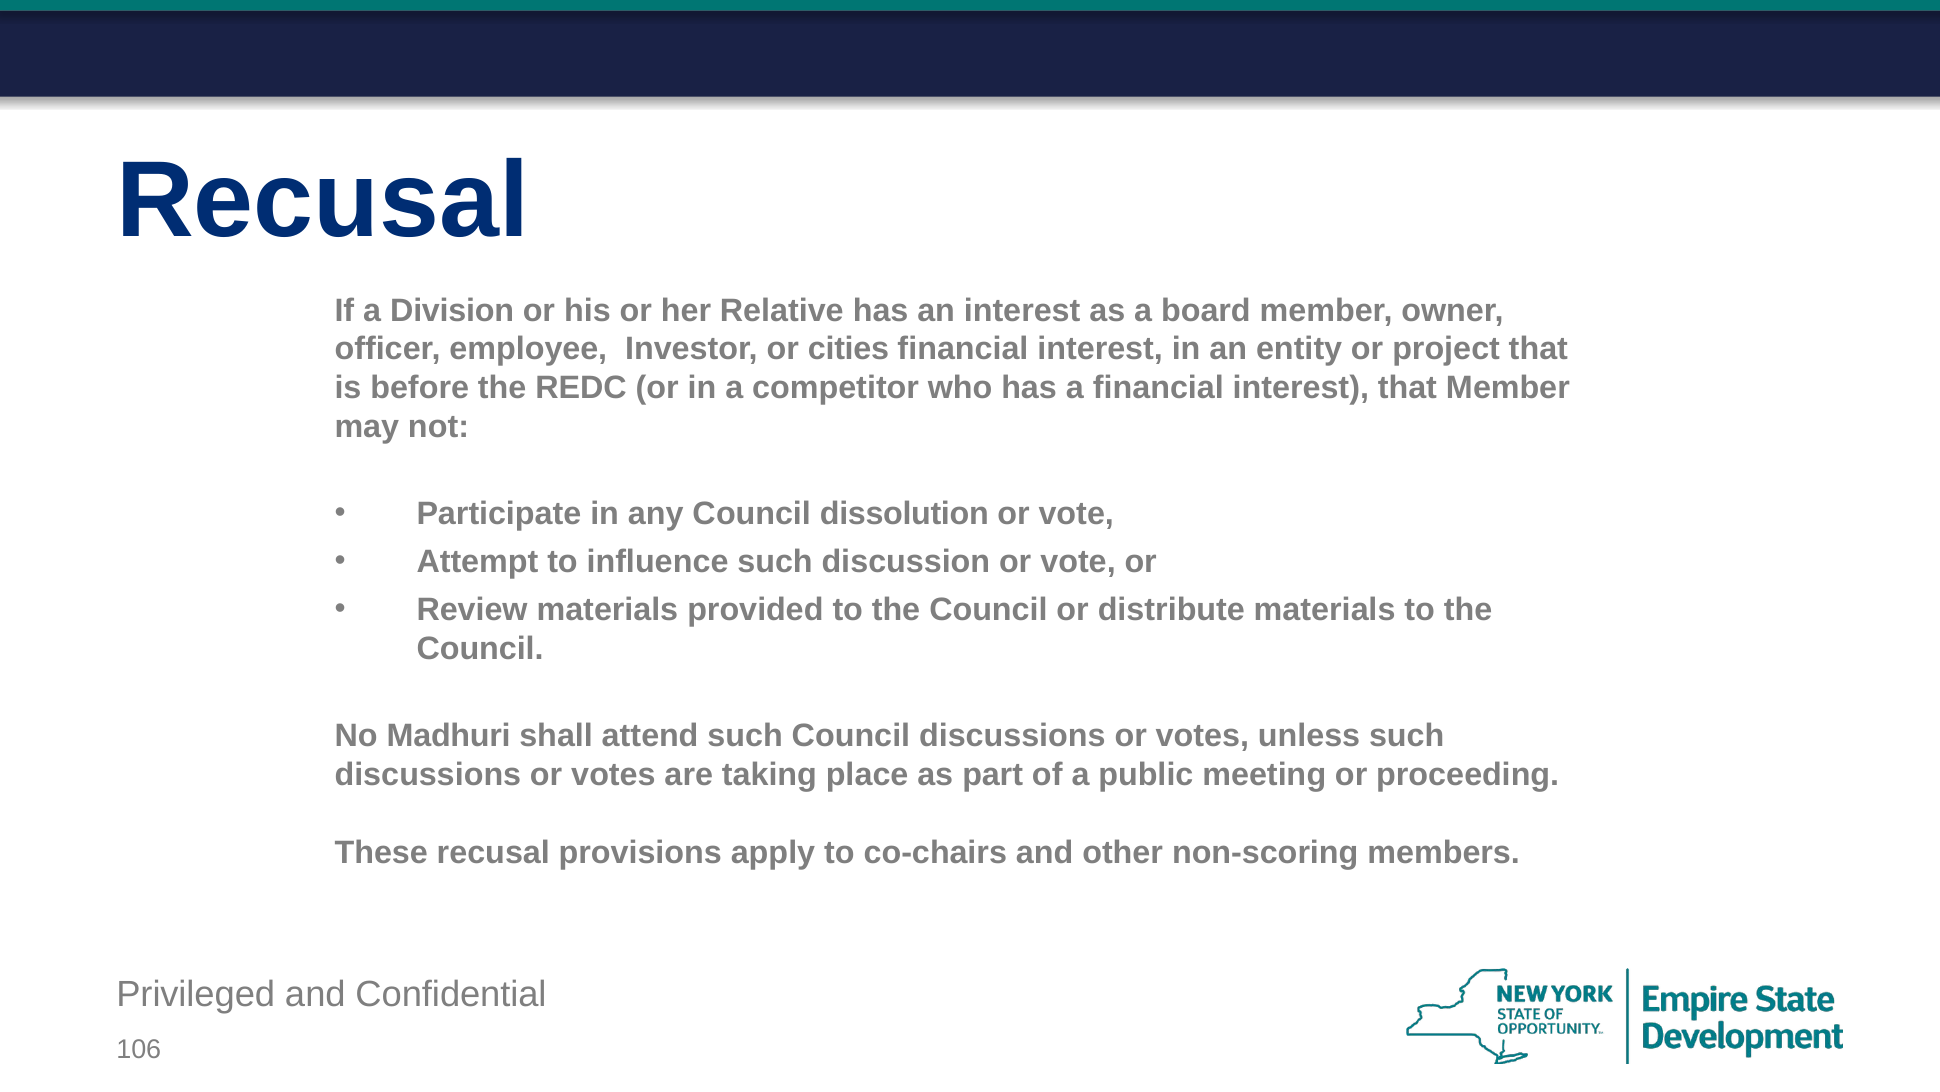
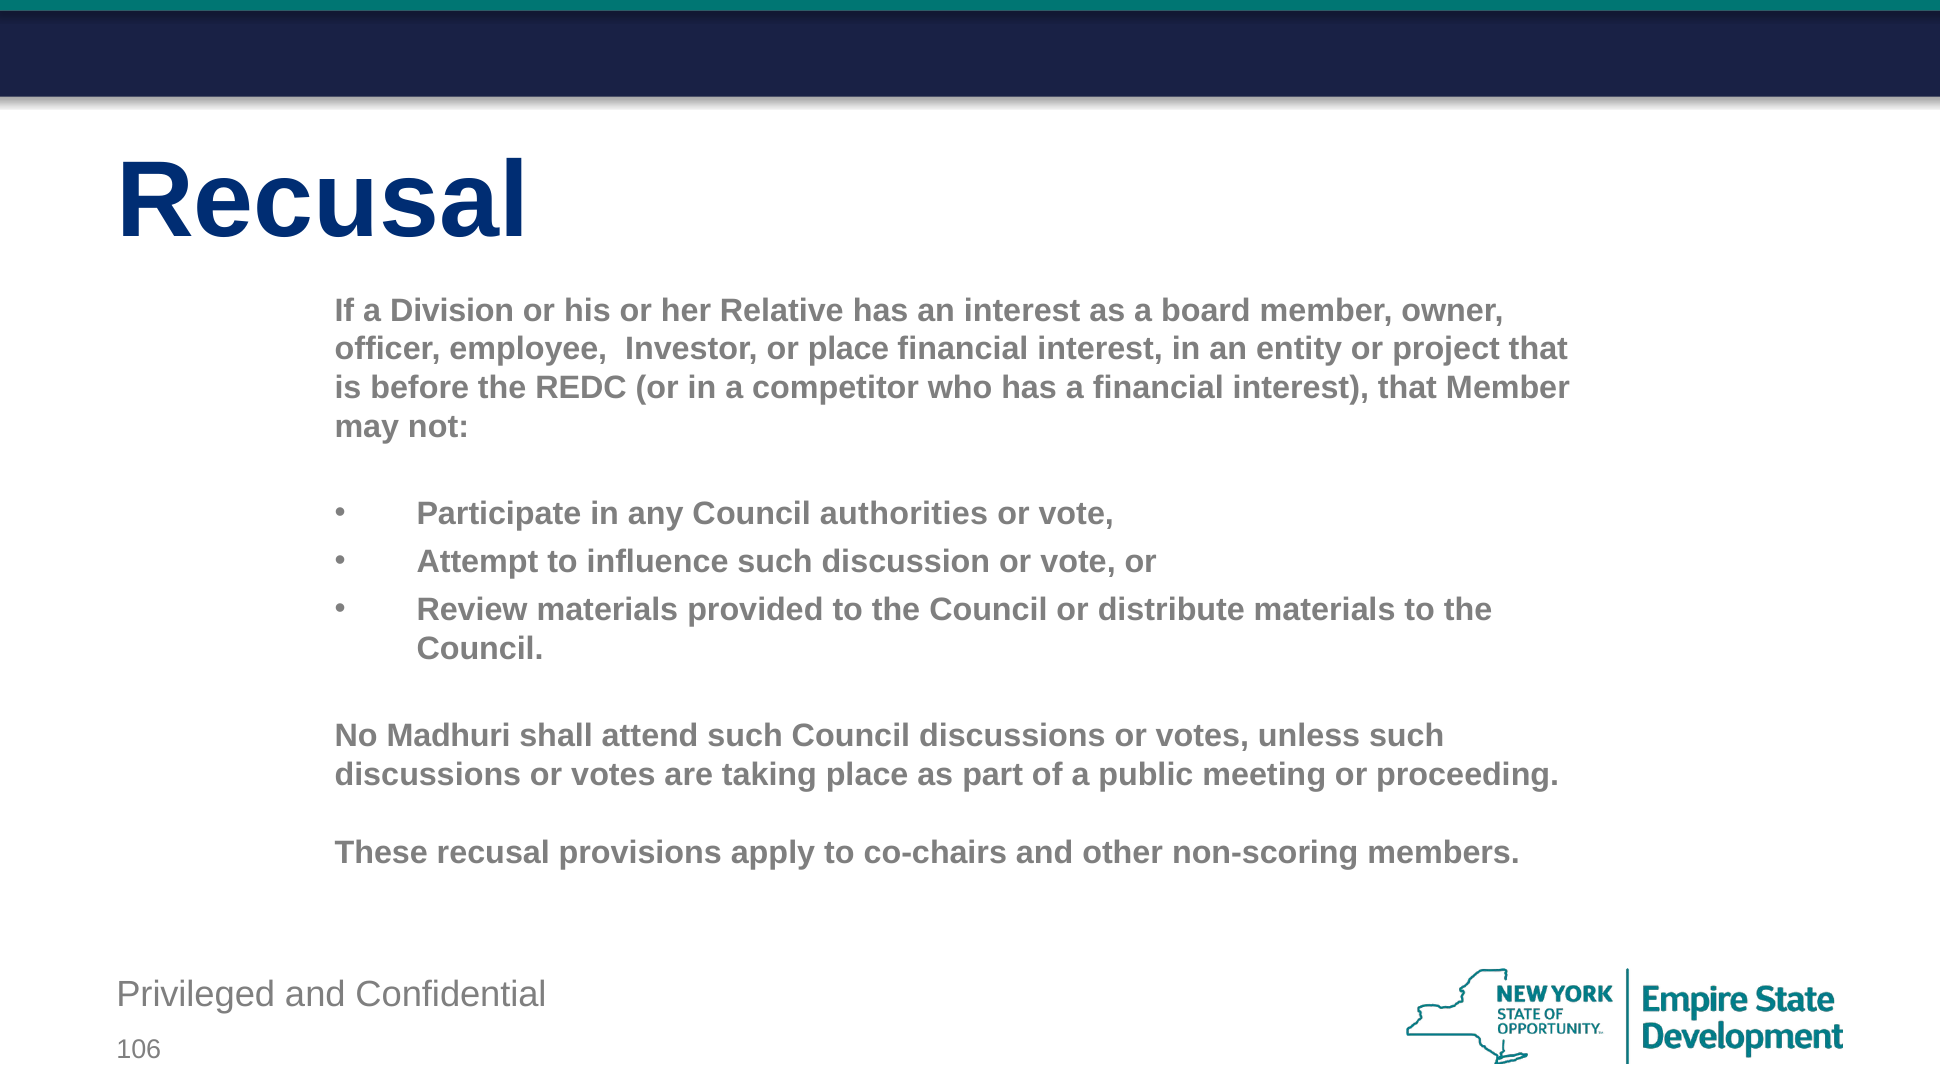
or cities: cities -> place (848, 349)
dissolution: dissolution -> authorities (904, 514)
